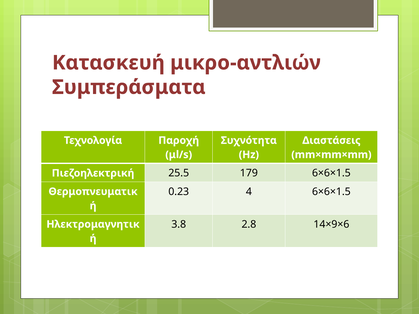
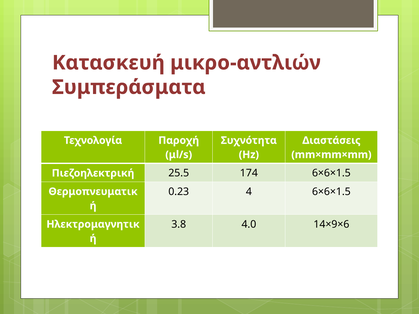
179: 179 -> 174 (249, 173)
2.8: 2.8 -> 4.0 (249, 224)
